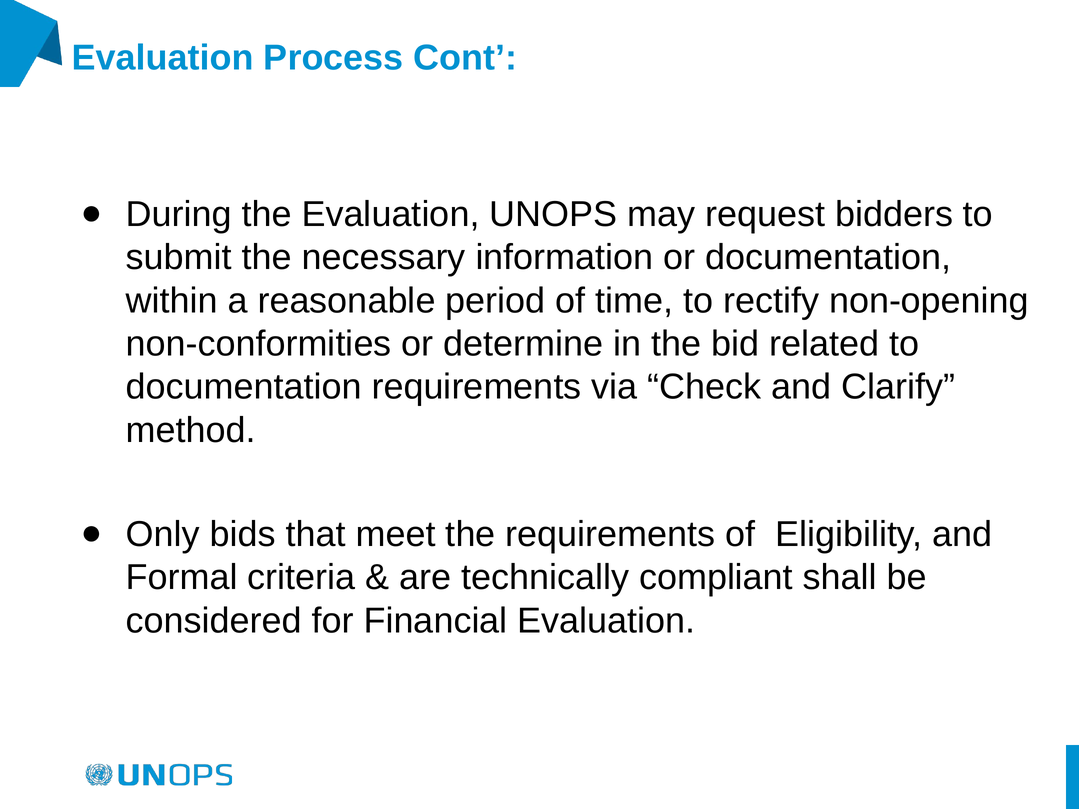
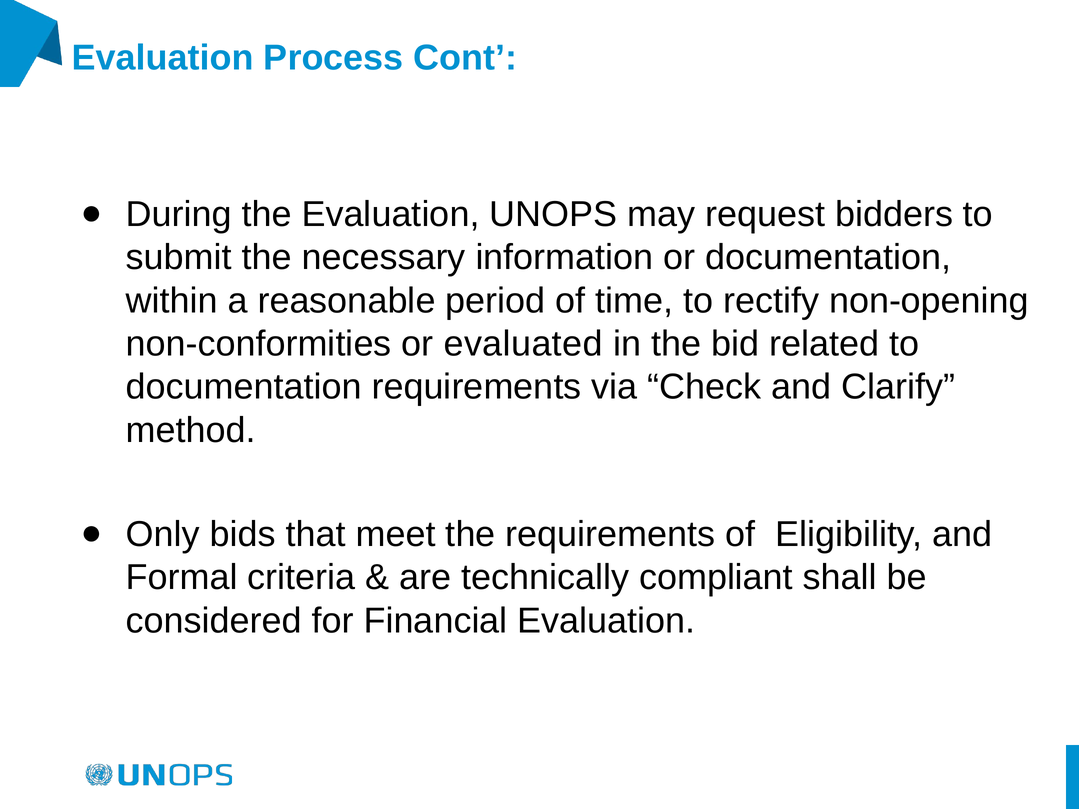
determine: determine -> evaluated (523, 344)
